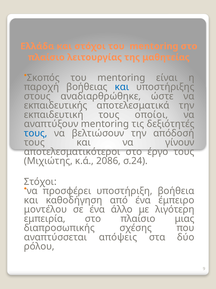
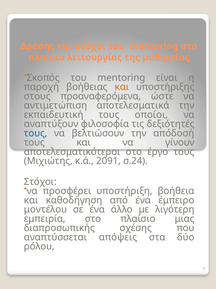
Ελλάδα: Ελλάδα -> Δράσης (37, 46)
και colour: blue -> orange (122, 87)
αναδιαρθρώθηκε: αναδιαρθρώθηκε -> προαναφερόμενα (101, 96)
εκπαιδευτικής: εκπαιδευτικής -> αντιμετώπιση (56, 105)
αναπτύξουν mentoring: mentoring -> φιλοσοφία (105, 123)
2086: 2086 -> 2091 (108, 160)
